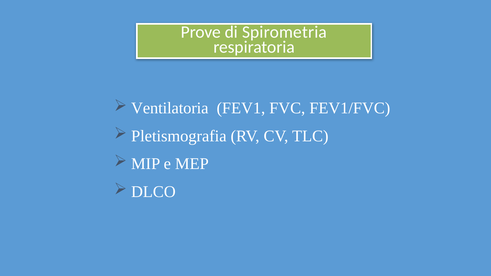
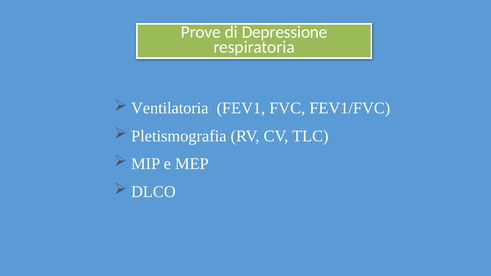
Spirometria: Spirometria -> Depressione (285, 32)
